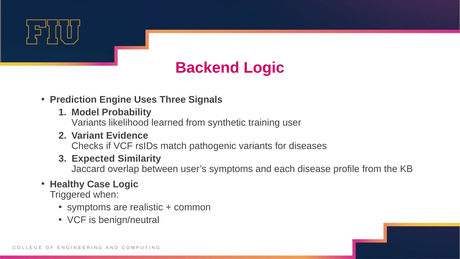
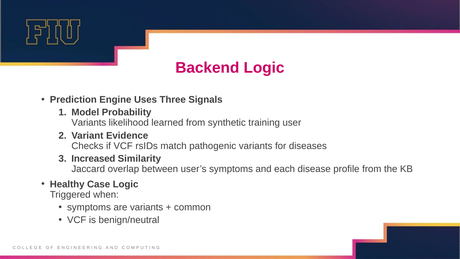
Expected: Expected -> Increased (93, 159)
are realistic: realistic -> variants (147, 207)
